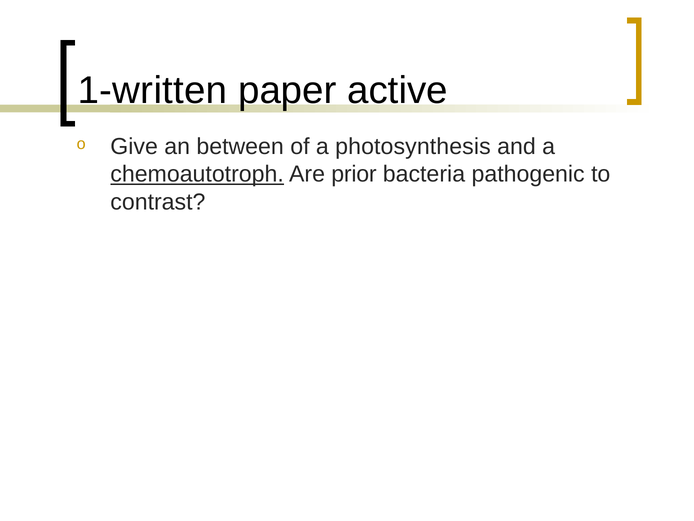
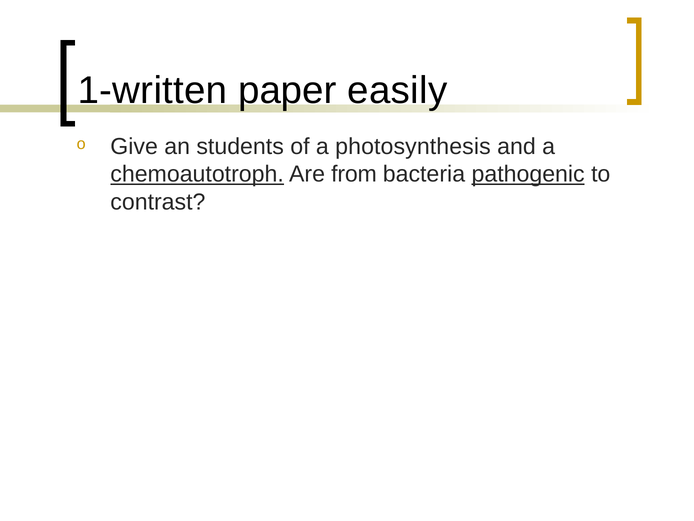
active: active -> easily (397, 91)
between: between -> students (240, 146)
prior: prior -> from (354, 174)
pathogenic underline: none -> present (528, 174)
